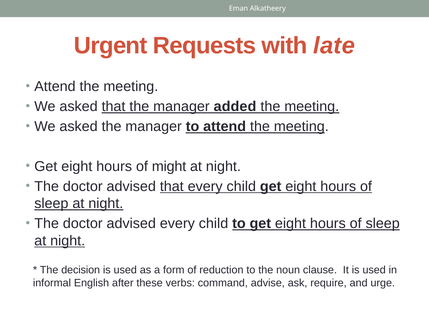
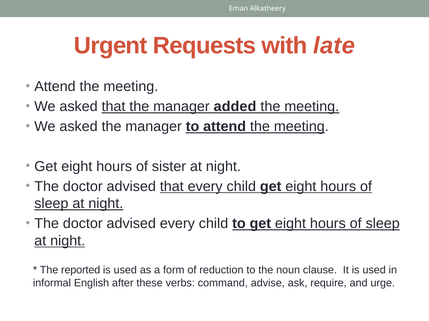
might: might -> sister (169, 167)
decision: decision -> reported (81, 271)
